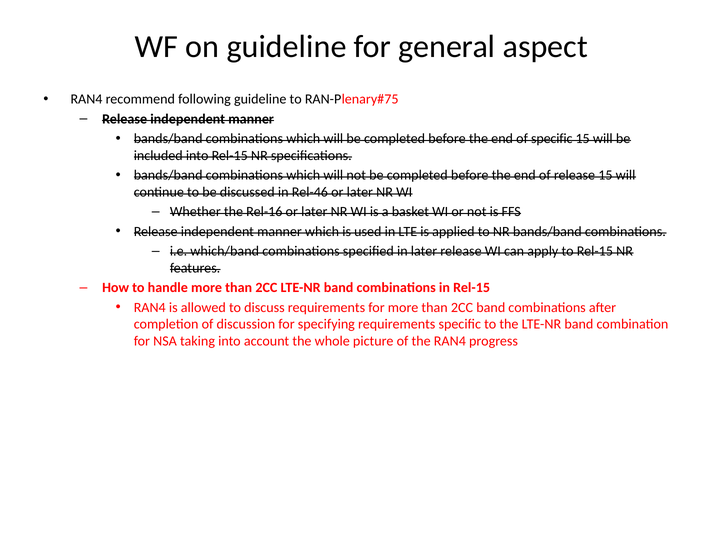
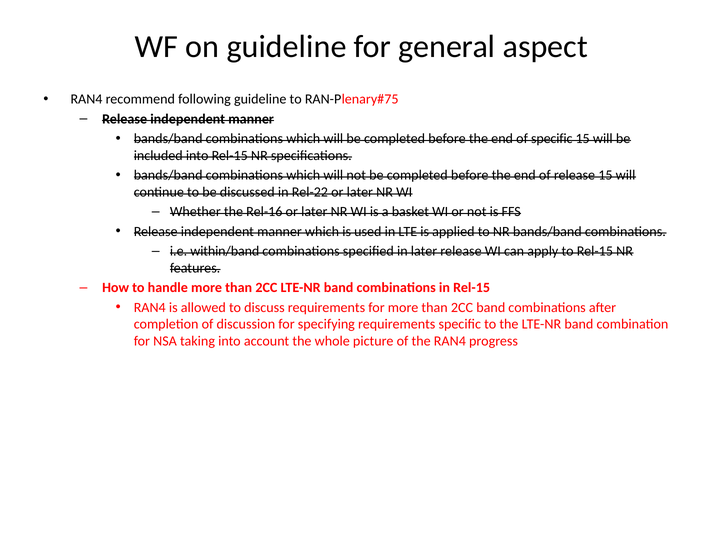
Rel-46: Rel-46 -> Rel-22 (310, 192)
which/band: which/band -> within/band (225, 251)
